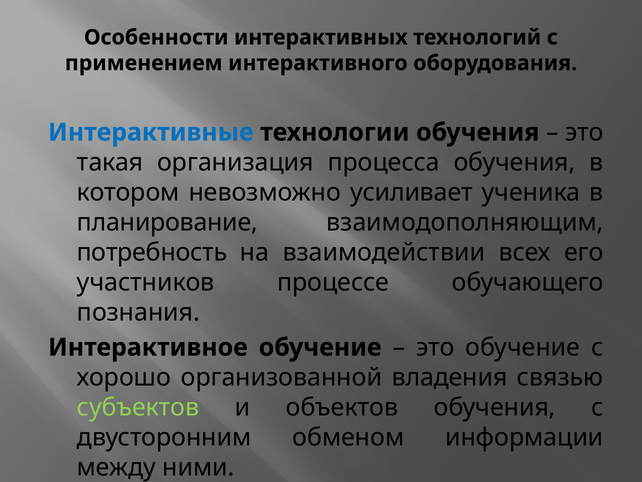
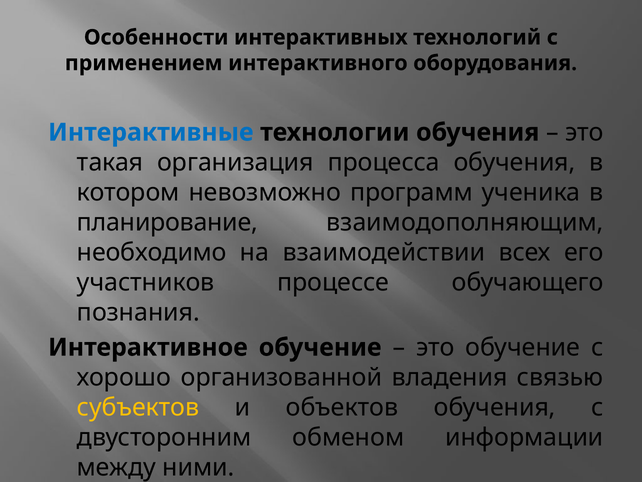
усиливает: усиливает -> программ (411, 192)
потребность: потребность -> необходимо (152, 252)
субъектов colour: light green -> yellow (138, 407)
